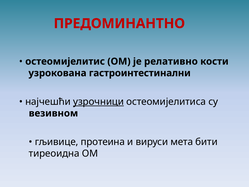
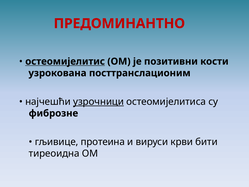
остеомијелитис underline: none -> present (65, 61)
релативно: релативно -> позитивни (171, 61)
гастроинтестинални: гастроинтестинални -> посттранслационим (140, 73)
везивном: везивном -> фиброзне (53, 113)
мета: мета -> крви (182, 142)
